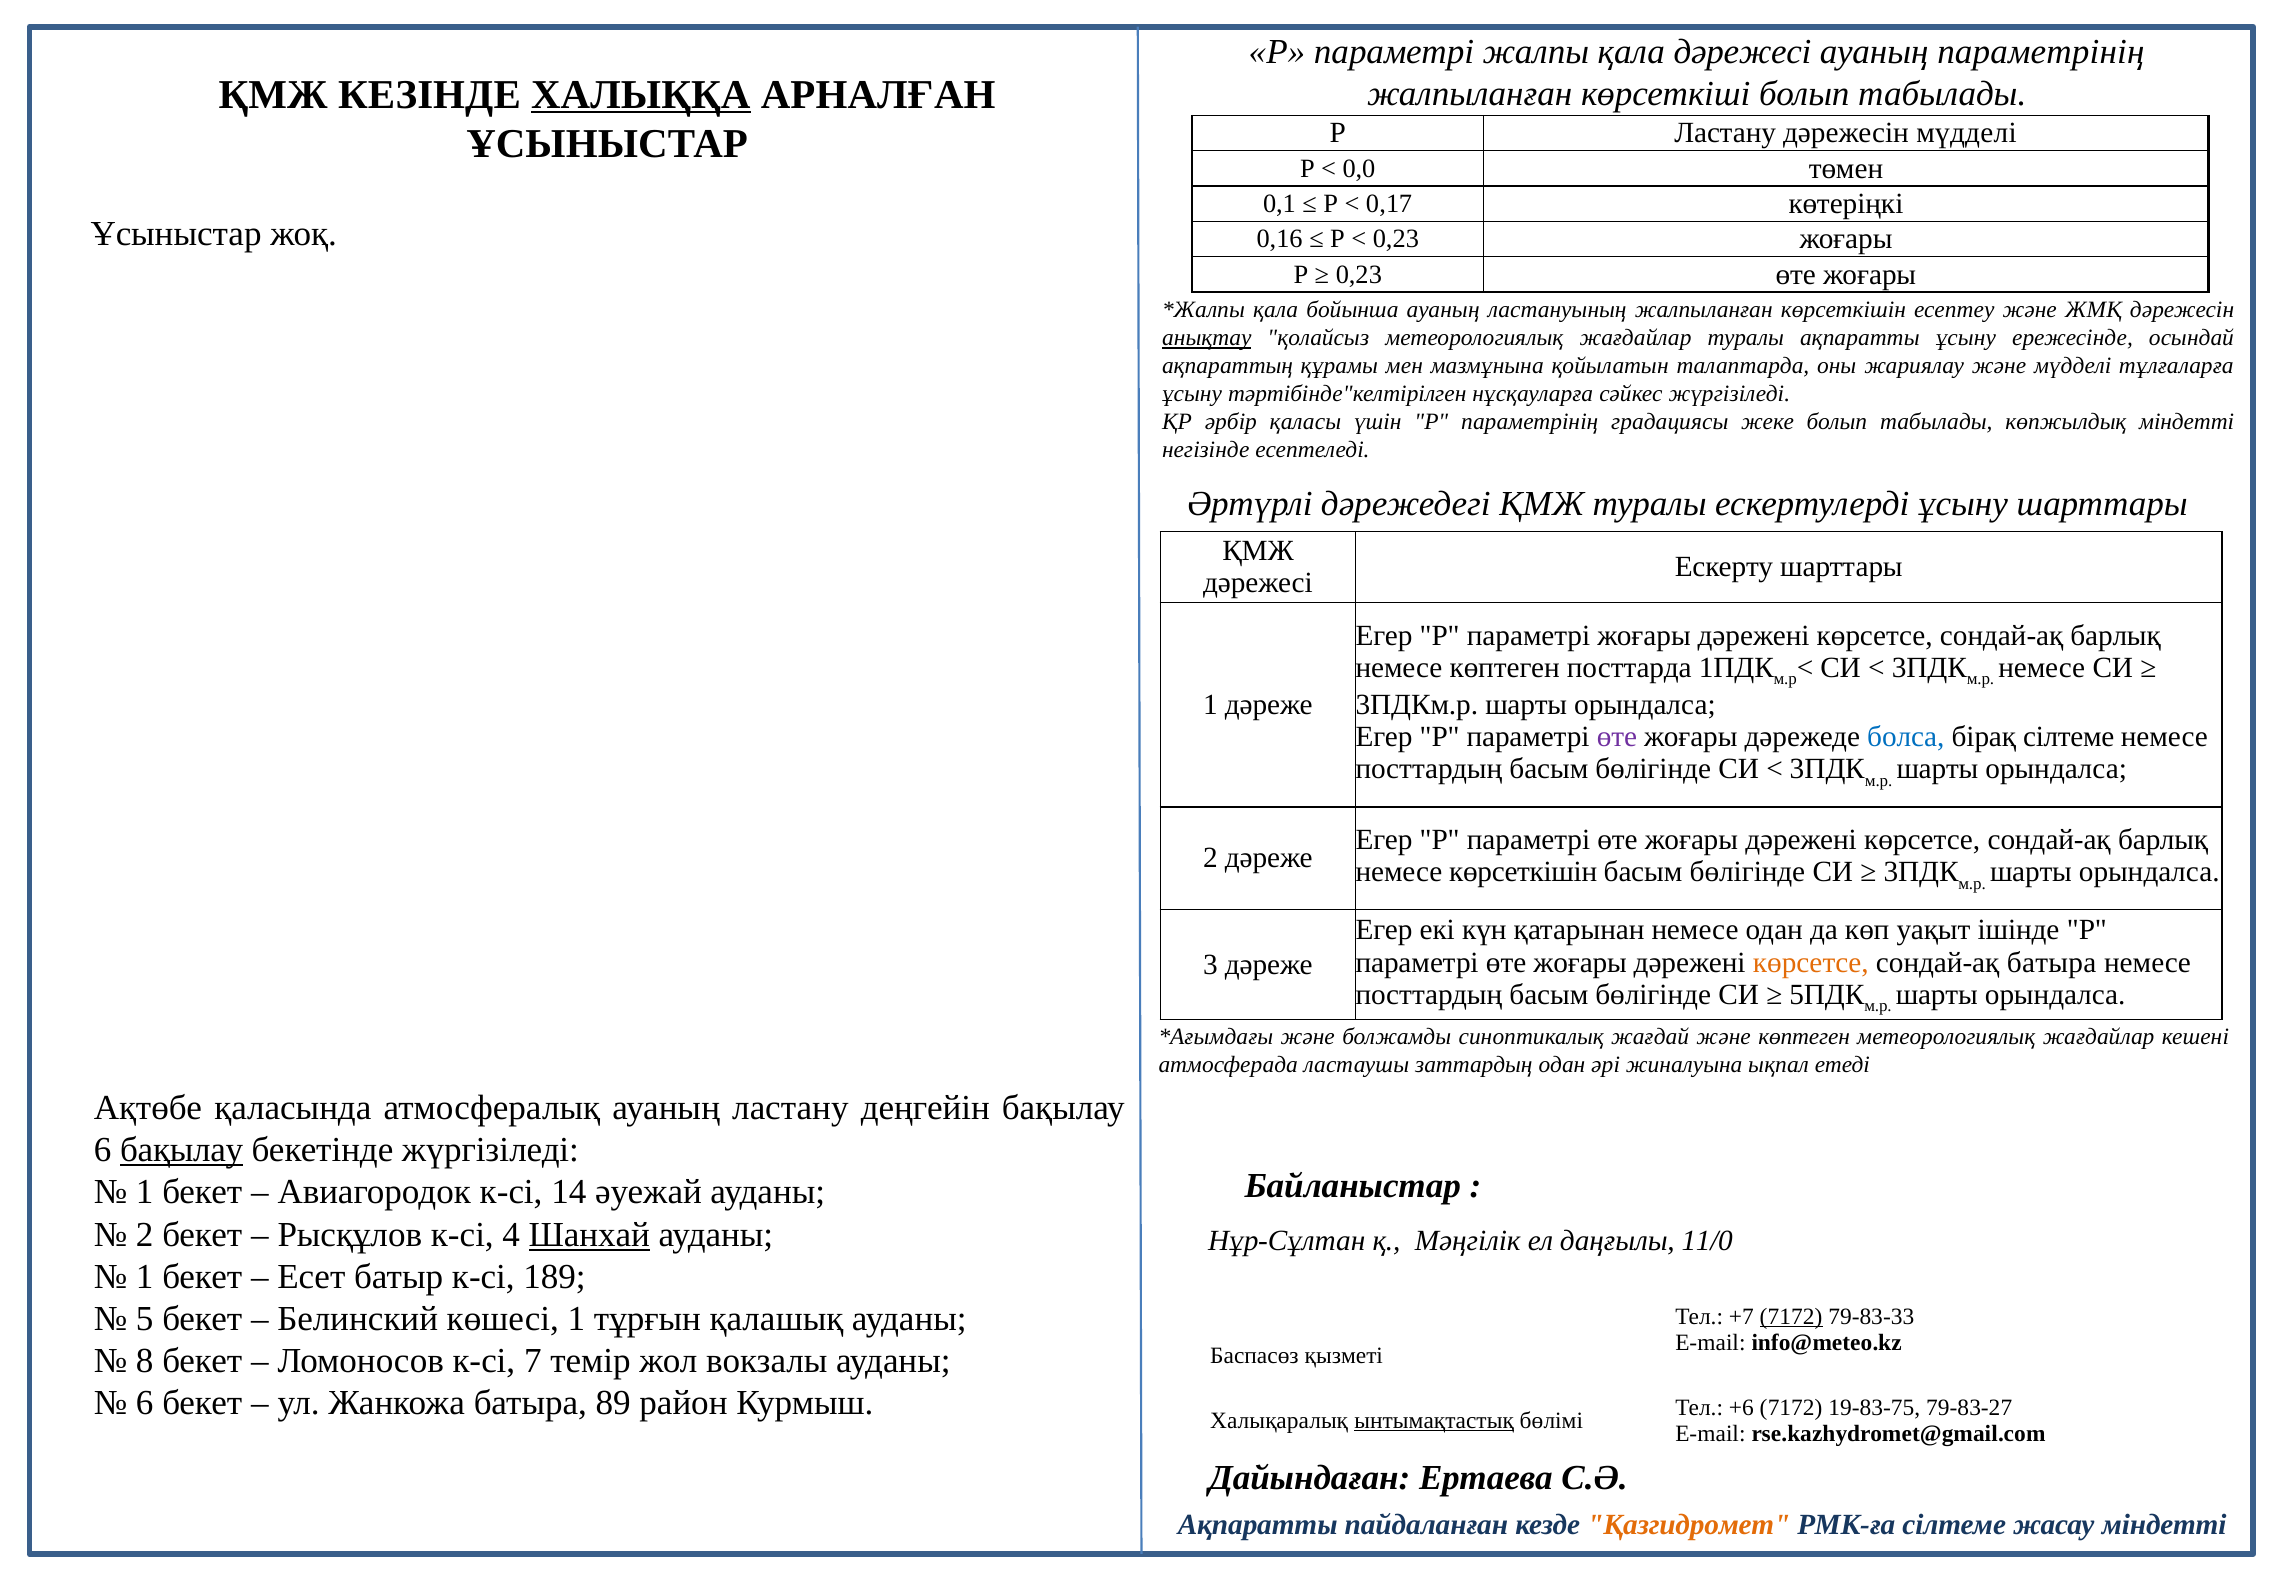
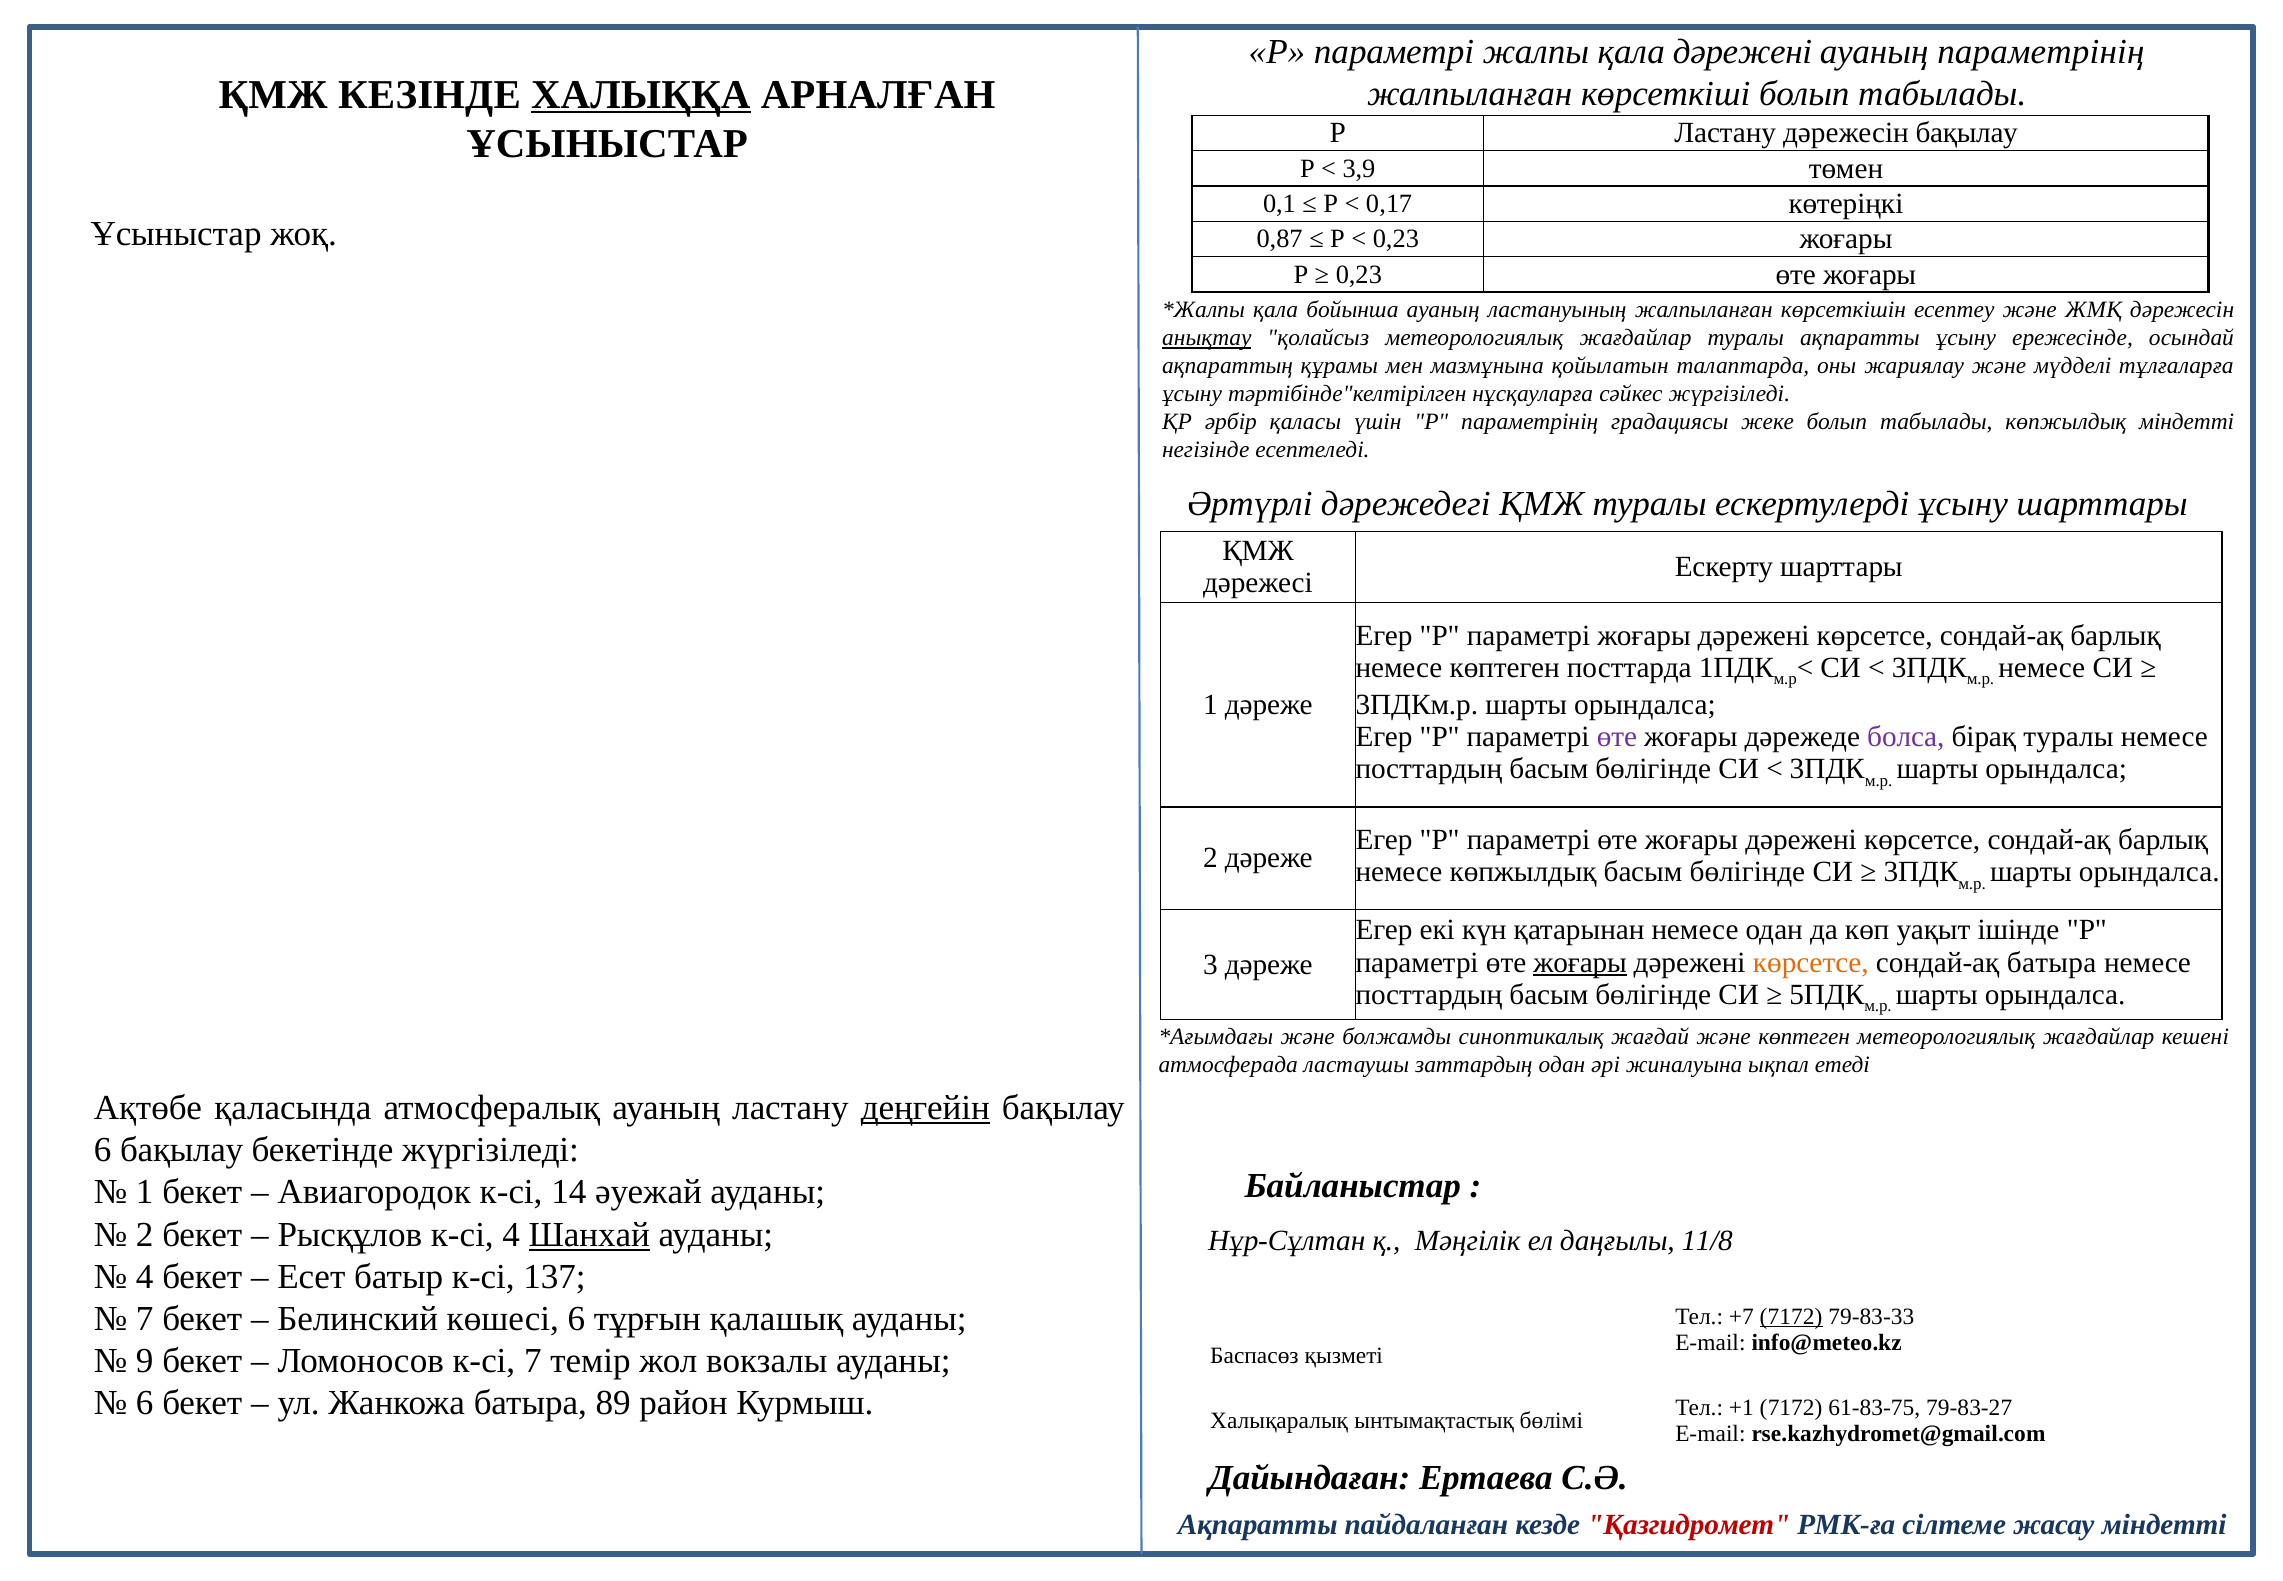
қала дәрежесі: дәрежесі -> дәрежені (1743, 52)
дәрежесін мүдделі: мүдделі -> бақылау (1967, 133)
0,0: 0,0 -> 3,9 (1359, 169)
0,16: 0,16 -> 0,87 (1280, 239)
болса colour: blue -> purple (1906, 737)
бірақ сілтеме: сілтеме -> туралы (2068, 737)
немесе көрсеткішін: көрсеткішін -> көпжылдық (1523, 872)
жоғары underline: none -> present (1580, 962)
деңгейін underline: none -> present (925, 1108)
бақылау underline: present -> none (182, 1150)
11/0: 11/0 -> 11/8 (1707, 1241)
1: 1 -> 4 (145, 1276)
189: 189 -> 137 (554, 1276)
5: 5 -> 7 (145, 1318)
көшесі 1: 1 -> 6 (576, 1318)
8: 8 -> 9 (145, 1361)
+6: +6 -> +1 (1741, 1407)
19-83-75: 19-83-75 -> 61-83-75 (1874, 1407)
ынтымақтастық underline: present -> none (1434, 1420)
Қазгидромет colour: orange -> red (1689, 1525)
